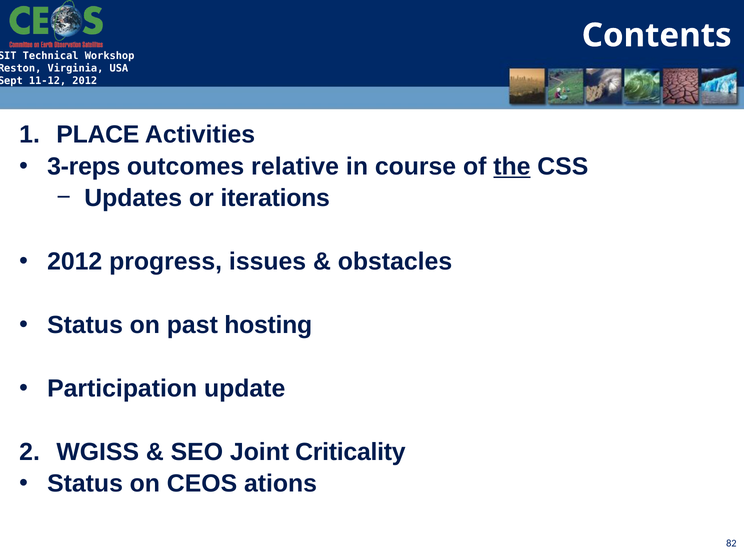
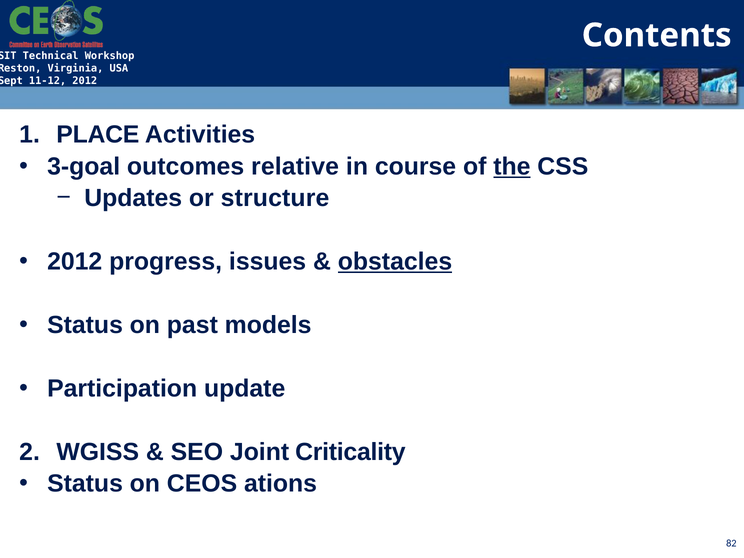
3-reps: 3-reps -> 3-goal (84, 166)
iterations: iterations -> structure (275, 198)
obstacles underline: none -> present (395, 262)
hosting: hosting -> models (268, 325)
